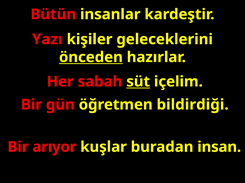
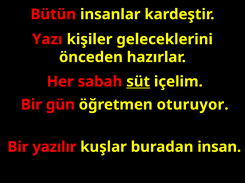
önceden underline: present -> none (91, 57)
bildirdiği: bildirdiği -> oturuyor (193, 105)
arıyor: arıyor -> yazılır (54, 147)
